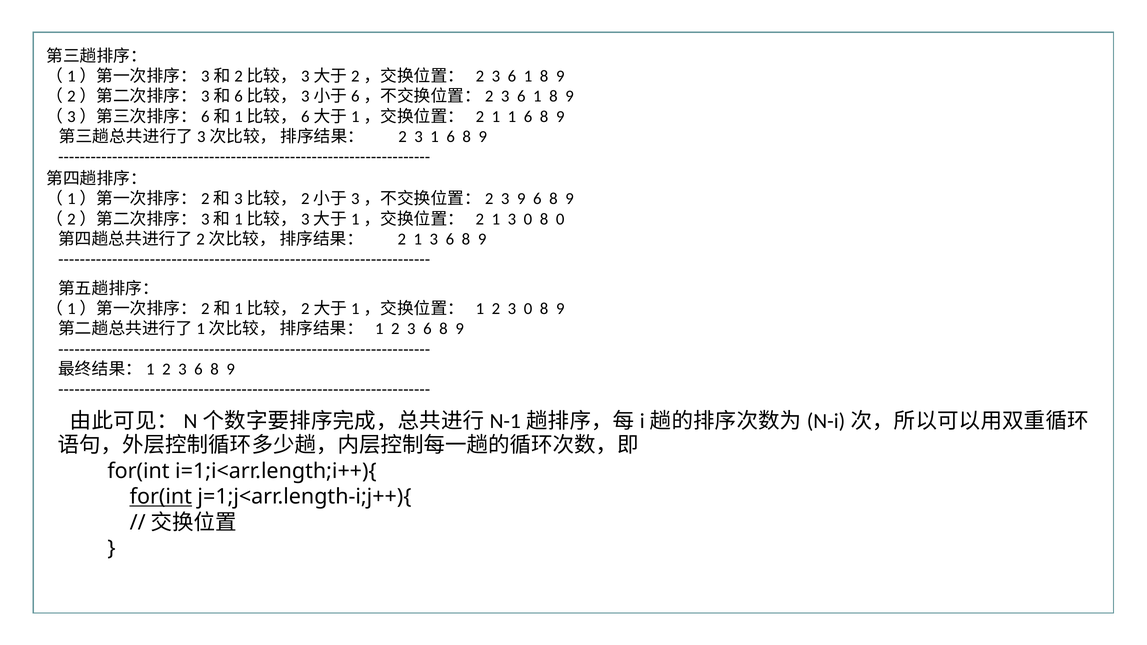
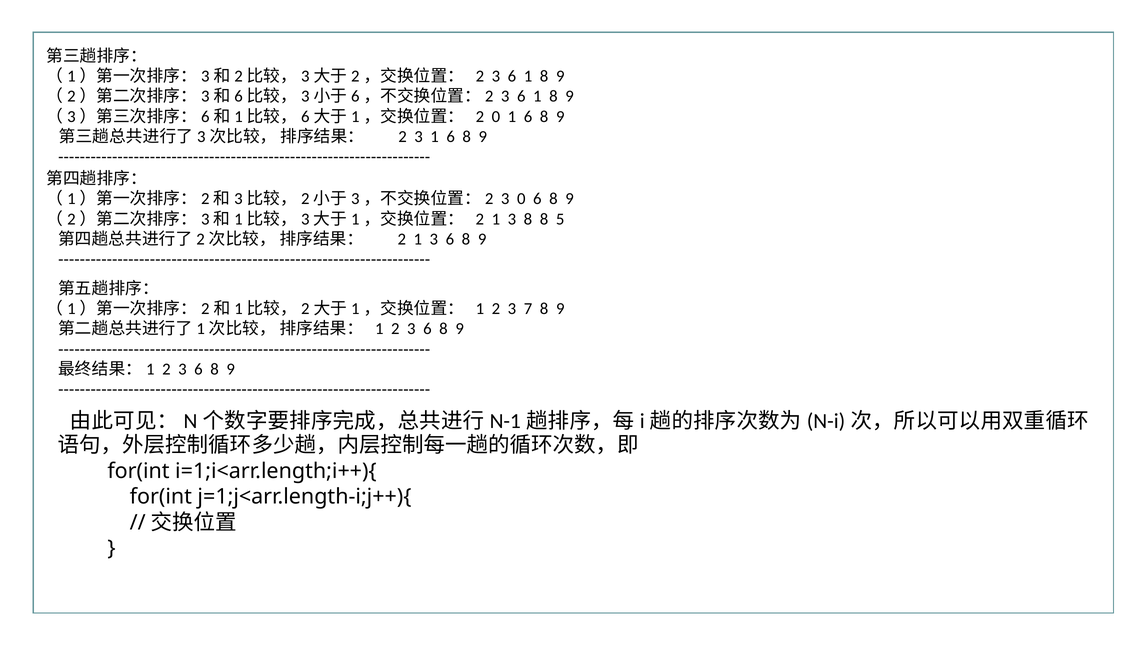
1: 1 -> 0 (496, 117)
3 9: 9 -> 0 (521, 199)
1 3 0: 0 -> 8 (528, 219)
8 0: 0 -> 5 (560, 219)
2 3 0: 0 -> 7 (528, 309)
for(int underline: present -> none (161, 497)
